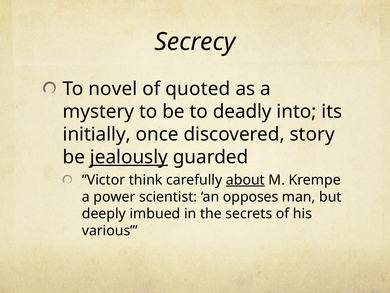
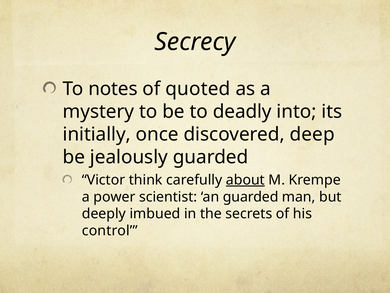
novel: novel -> notes (113, 89)
story: story -> deep (312, 134)
jealously underline: present -> none (129, 157)
an opposes: opposes -> guarded (251, 197)
various: various -> control (110, 230)
